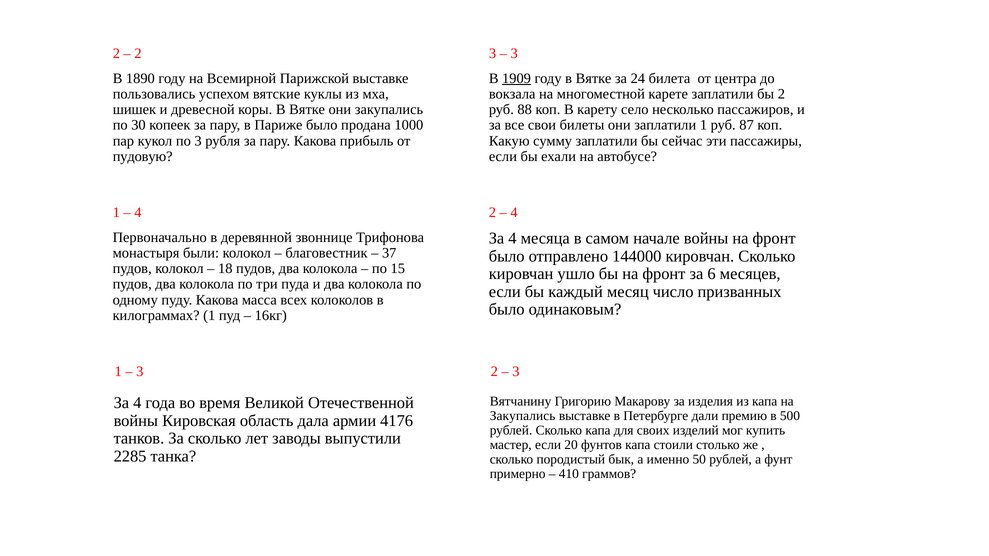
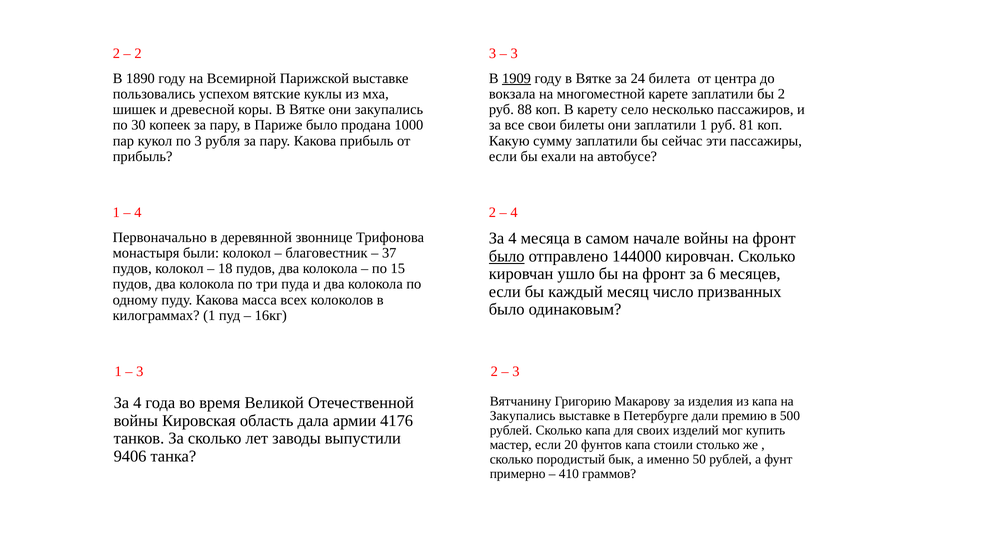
87: 87 -> 81 (747, 125)
пудовую: пудовую -> прибыль (143, 156)
было underline: none -> present (507, 256)
2285: 2285 -> 9406 (130, 456)
